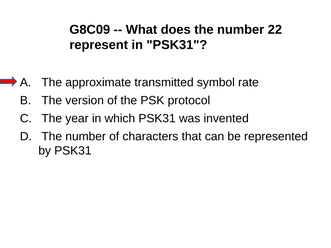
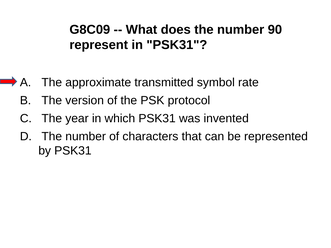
22: 22 -> 90 (275, 30)
